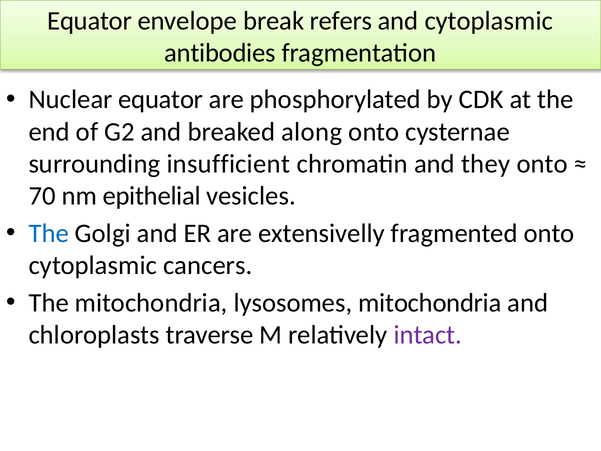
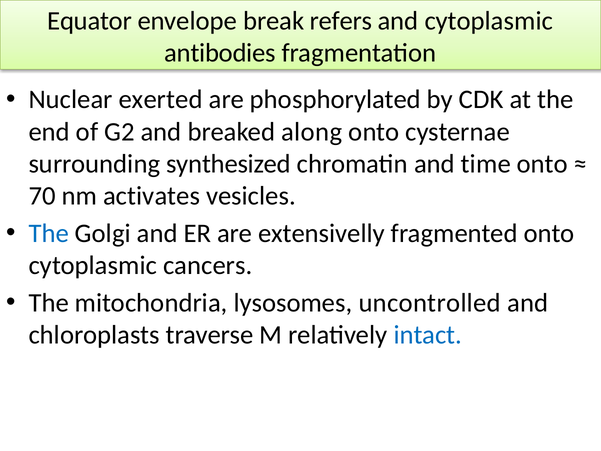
Nuclear equator: equator -> exerted (161, 100)
insufficient: insufficient -> synthesized (229, 164)
they: they -> time (486, 164)
epithelial: epithelial -> activates (152, 196)
lysosomes mitochondria: mitochondria -> uncontrolled (430, 303)
intact colour: purple -> blue (428, 335)
